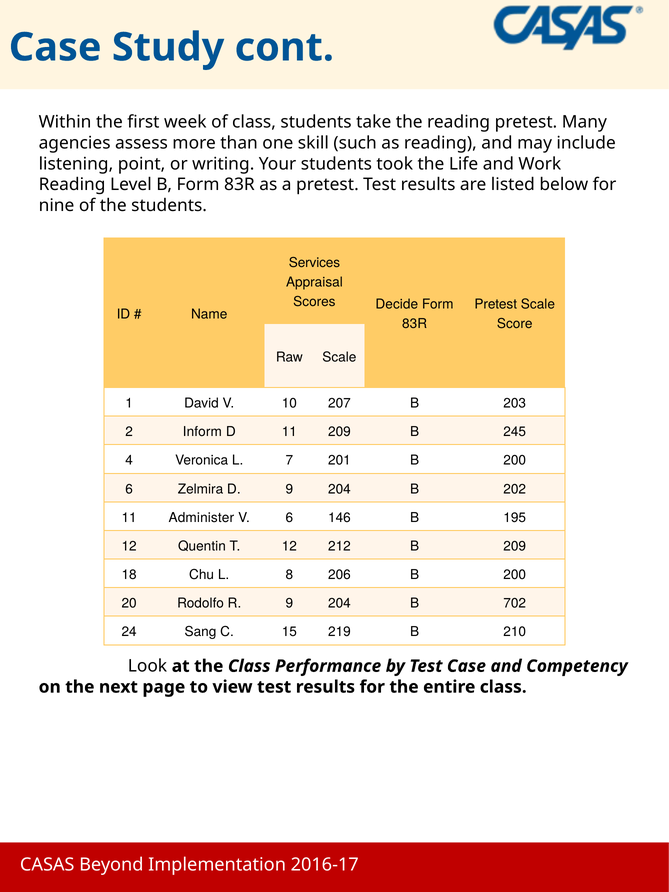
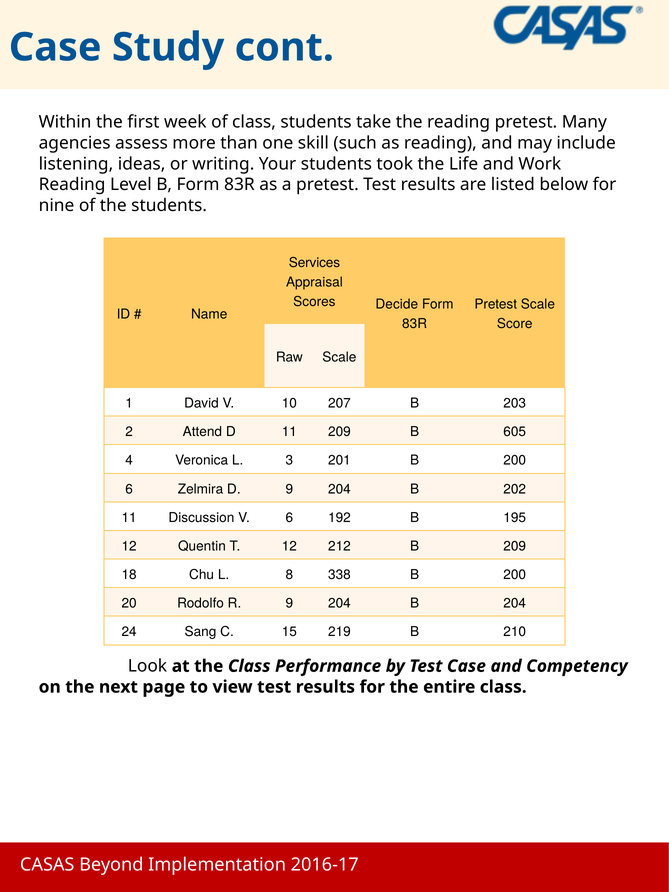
point: point -> ideas (142, 164)
Inform: Inform -> Attend (202, 432)
245: 245 -> 605 (515, 432)
7: 7 -> 3 (289, 460)
Administer: Administer -> Discussion (201, 518)
146: 146 -> 192 (339, 518)
206: 206 -> 338 (339, 575)
B 702: 702 -> 204 (515, 603)
